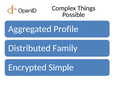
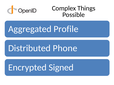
Family: Family -> Phone (65, 48)
Simple: Simple -> Signed (61, 68)
